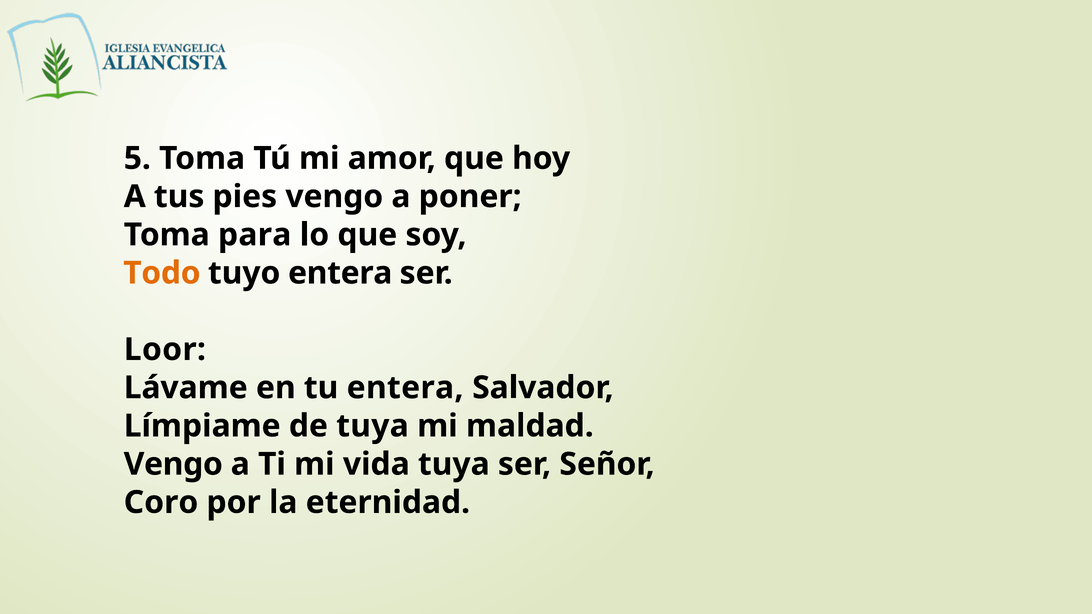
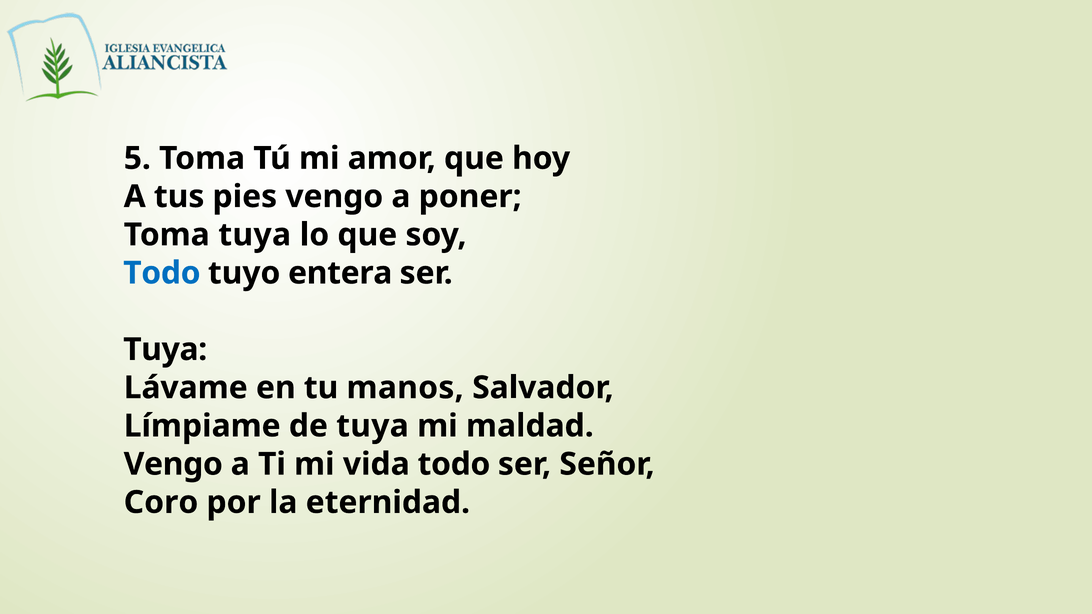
Toma para: para -> tuya (255, 235)
Todo colour: orange -> blue (162, 273)
Loor: Loor -> Tuya (165, 350)
tu entera: entera -> manos (405, 388)
vida tuya: tuya -> todo (454, 464)
